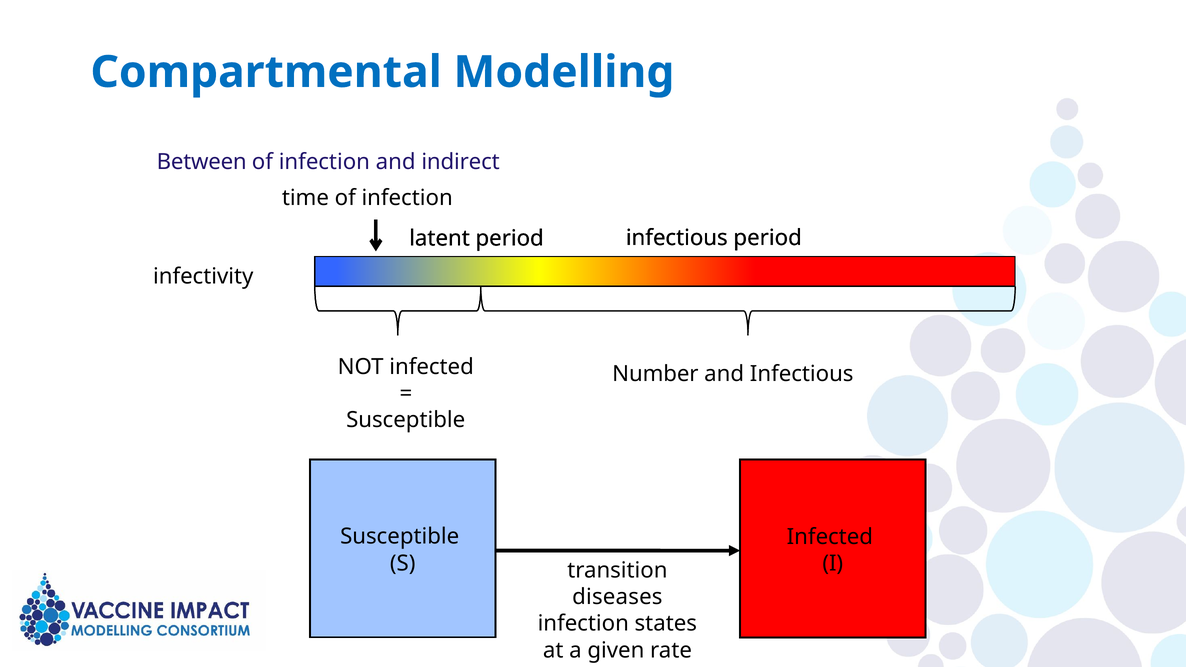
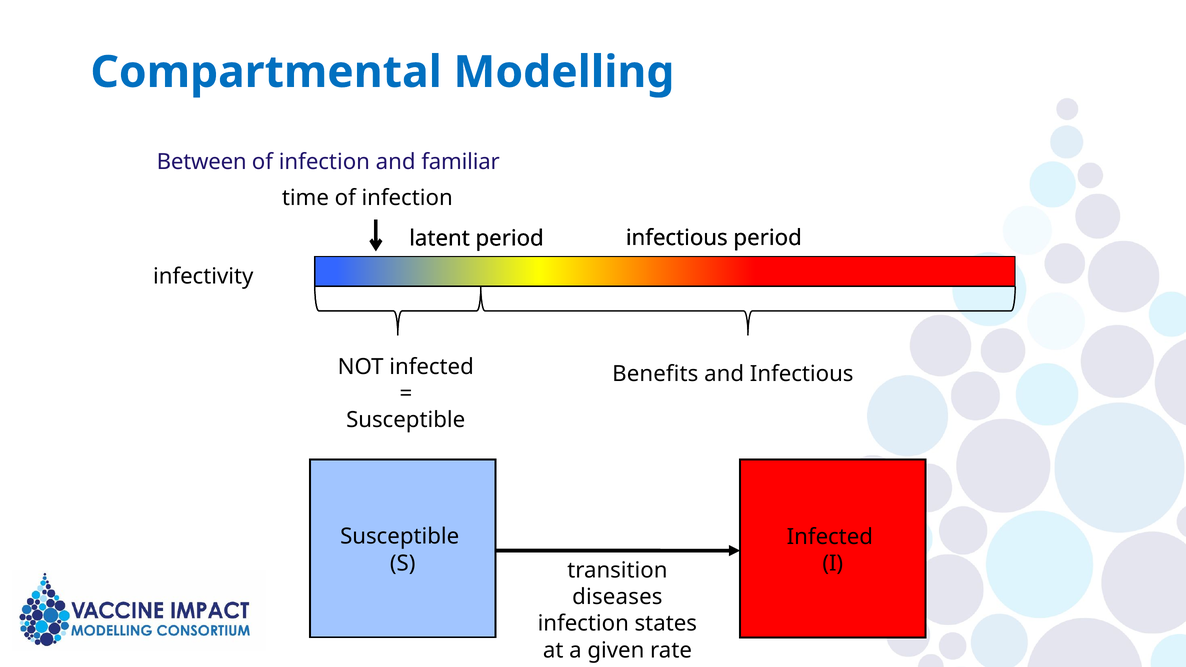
indirect: indirect -> familiar (461, 162)
Number: Number -> Benefits (655, 374)
